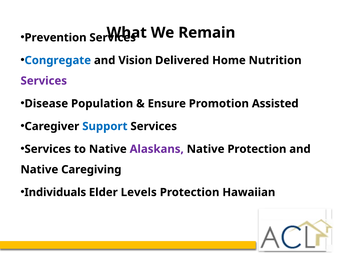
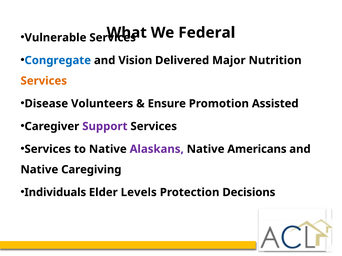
Remain: Remain -> Federal (207, 33)
Prevention: Prevention -> Vulnerable (55, 38)
Home: Home -> Major (229, 60)
Services colour: purple -> orange (44, 81)
Population: Population -> Volunteers (102, 104)
Support colour: blue -> purple (105, 127)
Native Protection: Protection -> Americans (257, 149)
Hawaiian: Hawaiian -> Decisions (249, 193)
